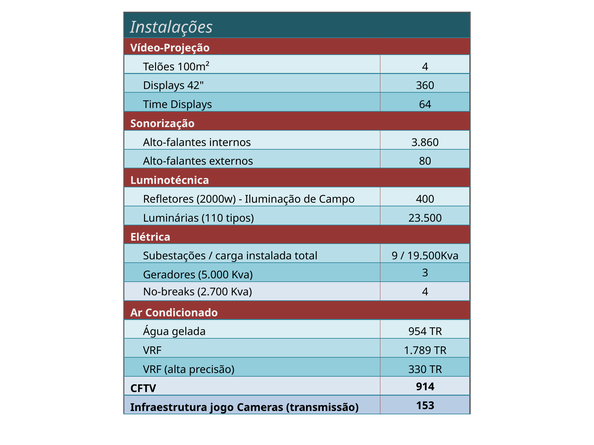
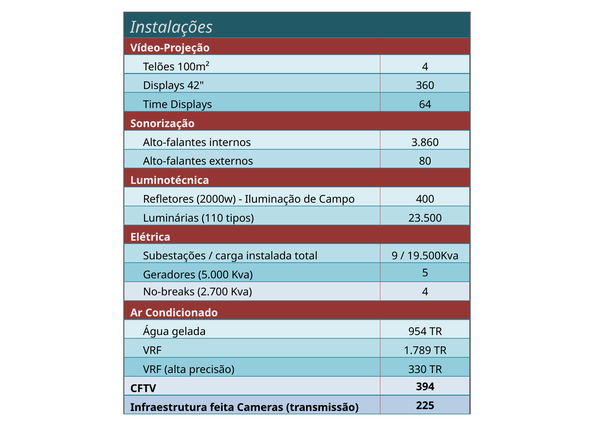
3: 3 -> 5 (425, 273)
914: 914 -> 394 (425, 387)
jogo: jogo -> feita (222, 408)
153: 153 -> 225 (425, 406)
